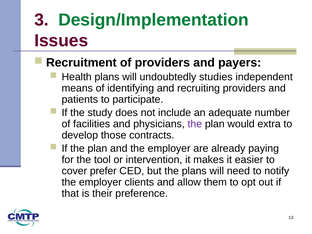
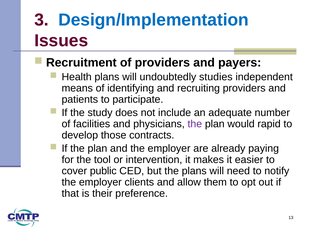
Design/Implementation colour: green -> blue (154, 20)
extra: extra -> rapid (269, 124)
prefer: prefer -> public (103, 171)
